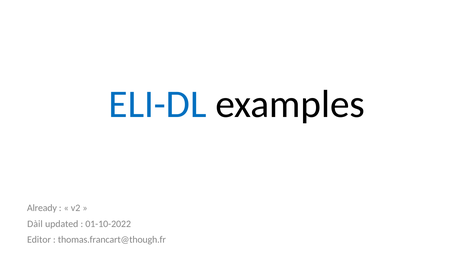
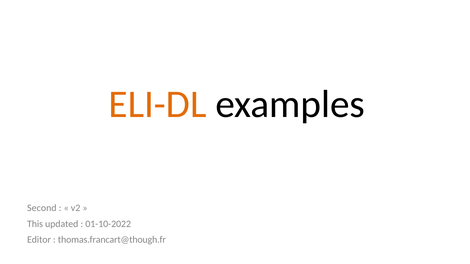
ELI-DL colour: blue -> orange (158, 104)
Already: Already -> Second (42, 208)
Dàil: Dàil -> This (35, 224)
